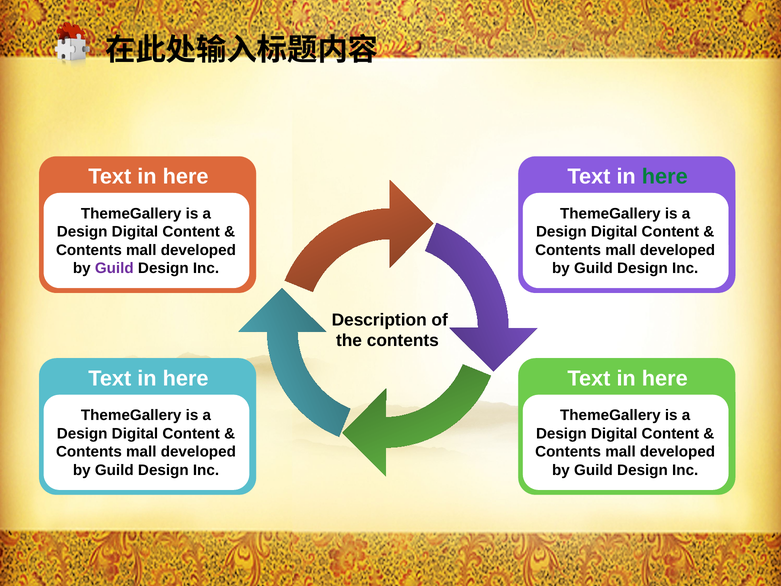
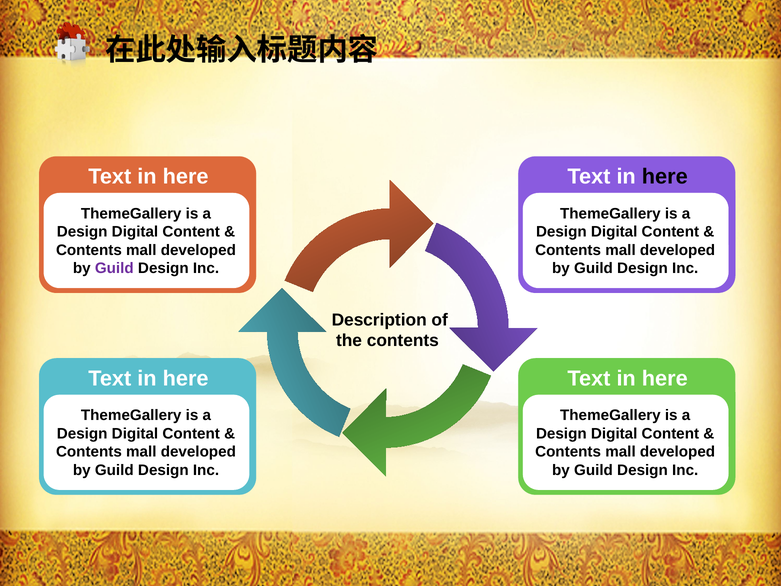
here colour: green -> black (665, 177)
